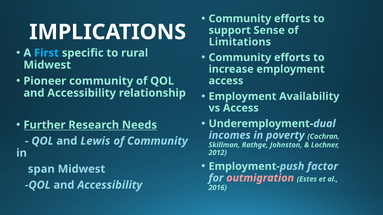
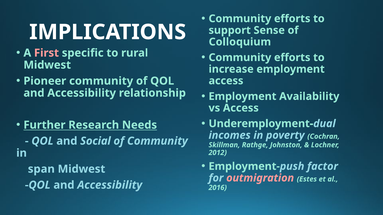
Limitations: Limitations -> Colloquium (240, 42)
First colour: light blue -> pink (46, 53)
Lewis: Lewis -> Social (95, 141)
